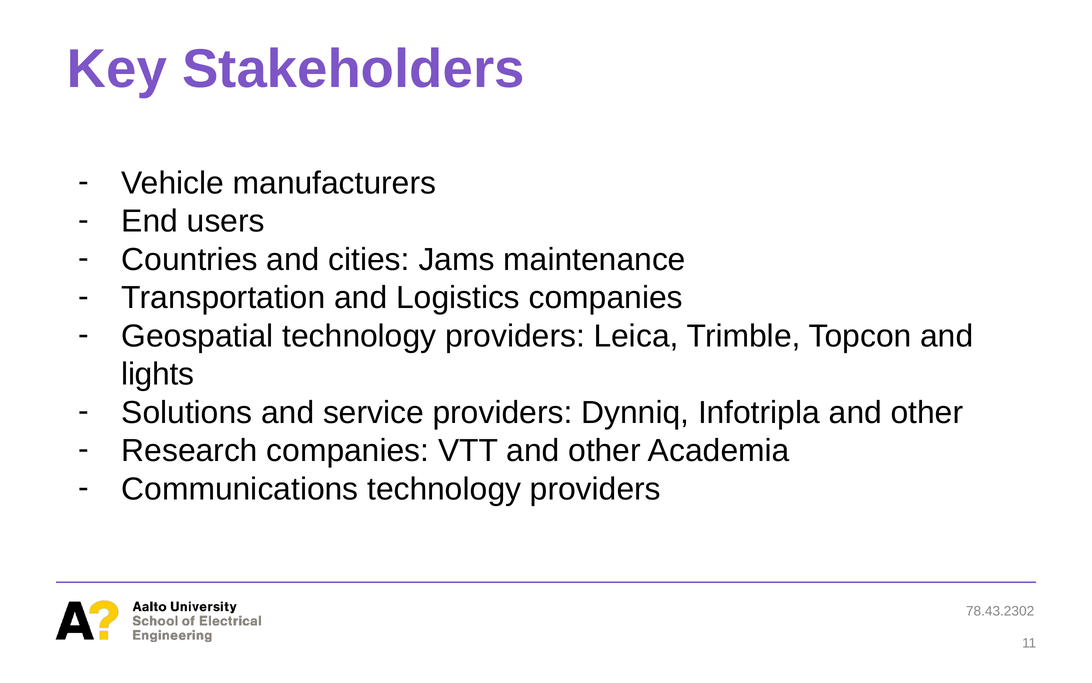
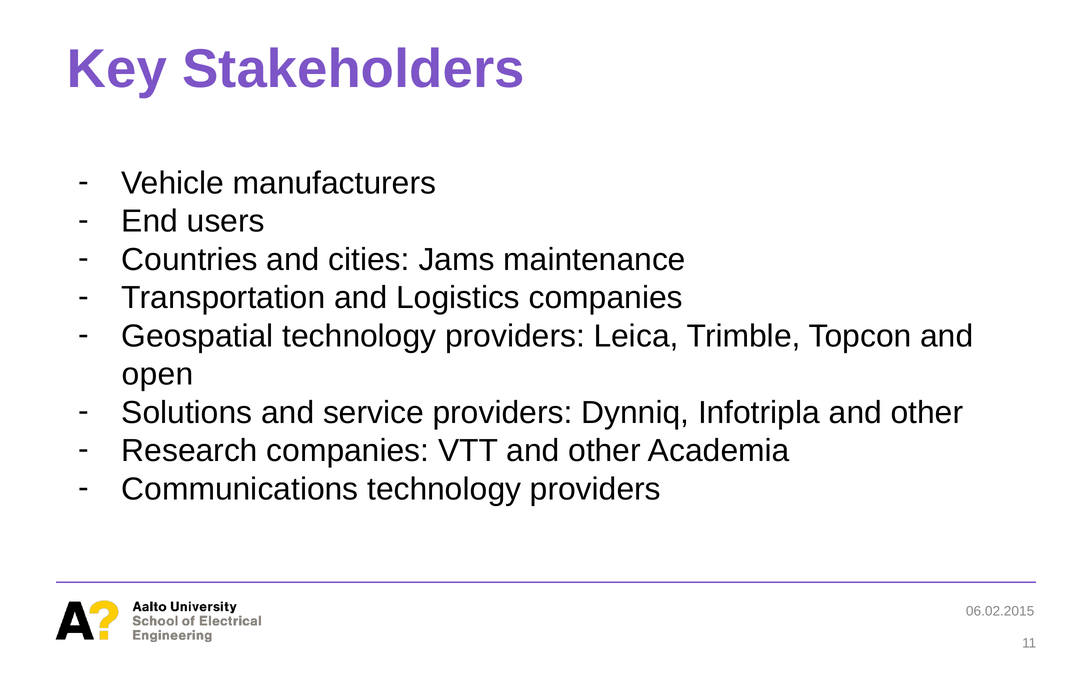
lights: lights -> open (158, 374)
78.43.2302: 78.43.2302 -> 06.02.2015 (1000, 611)
